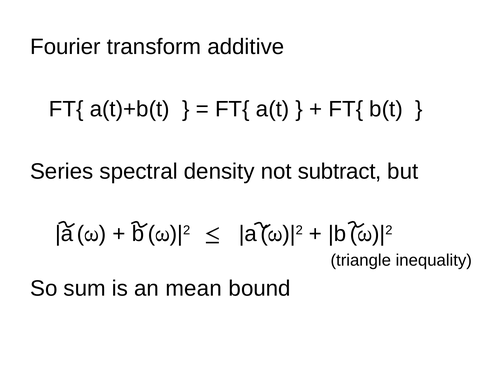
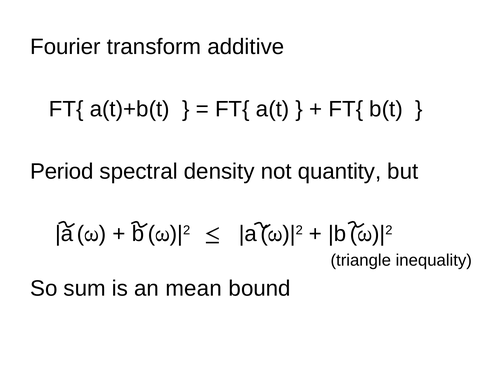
Series: Series -> Period (62, 172)
subtract: subtract -> quantity (340, 172)
